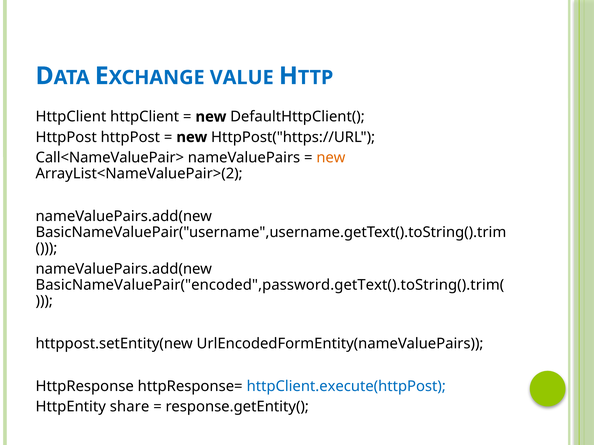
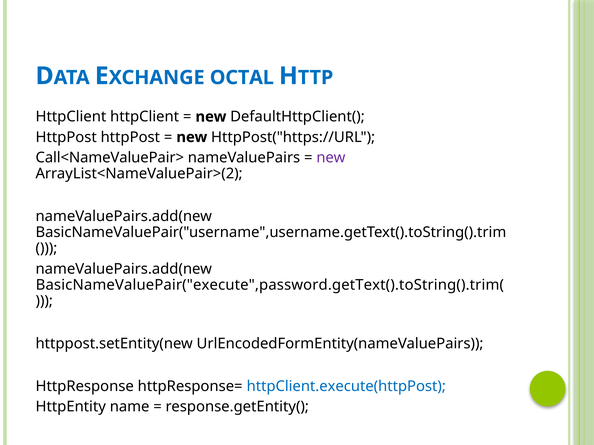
VALUE: VALUE -> OCTAL (242, 78)
new colour: orange -> purple (331, 158)
BasicNameValuePair("encoded",password.getText().toString().trim(: BasicNameValuePair("encoded",password.getText().toString().trim( -> BasicNameValuePair("execute",password.getText().toString().trim( (270, 285)
share: share -> name (130, 407)
